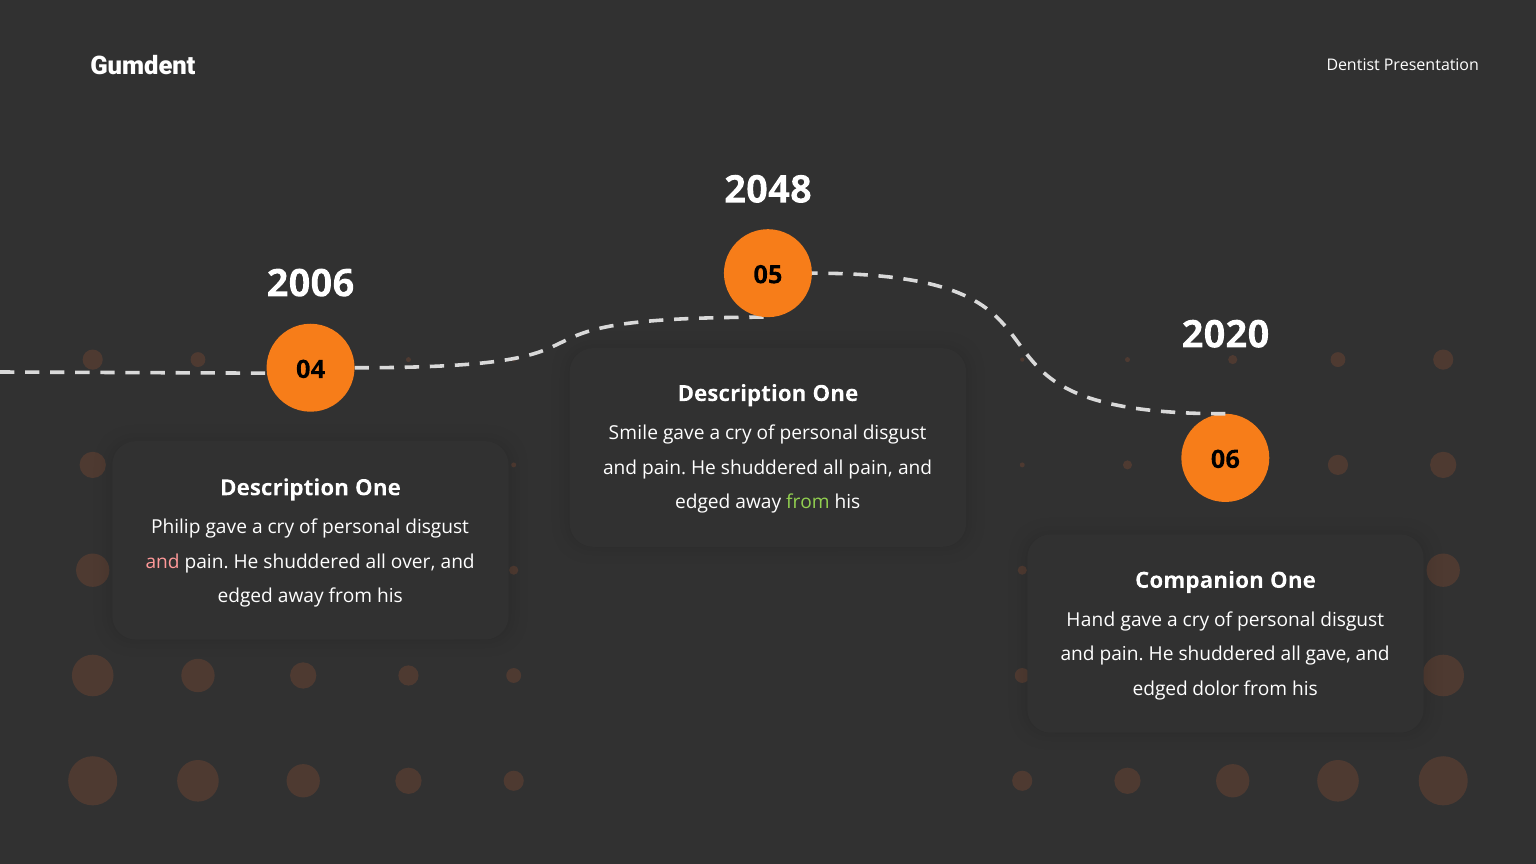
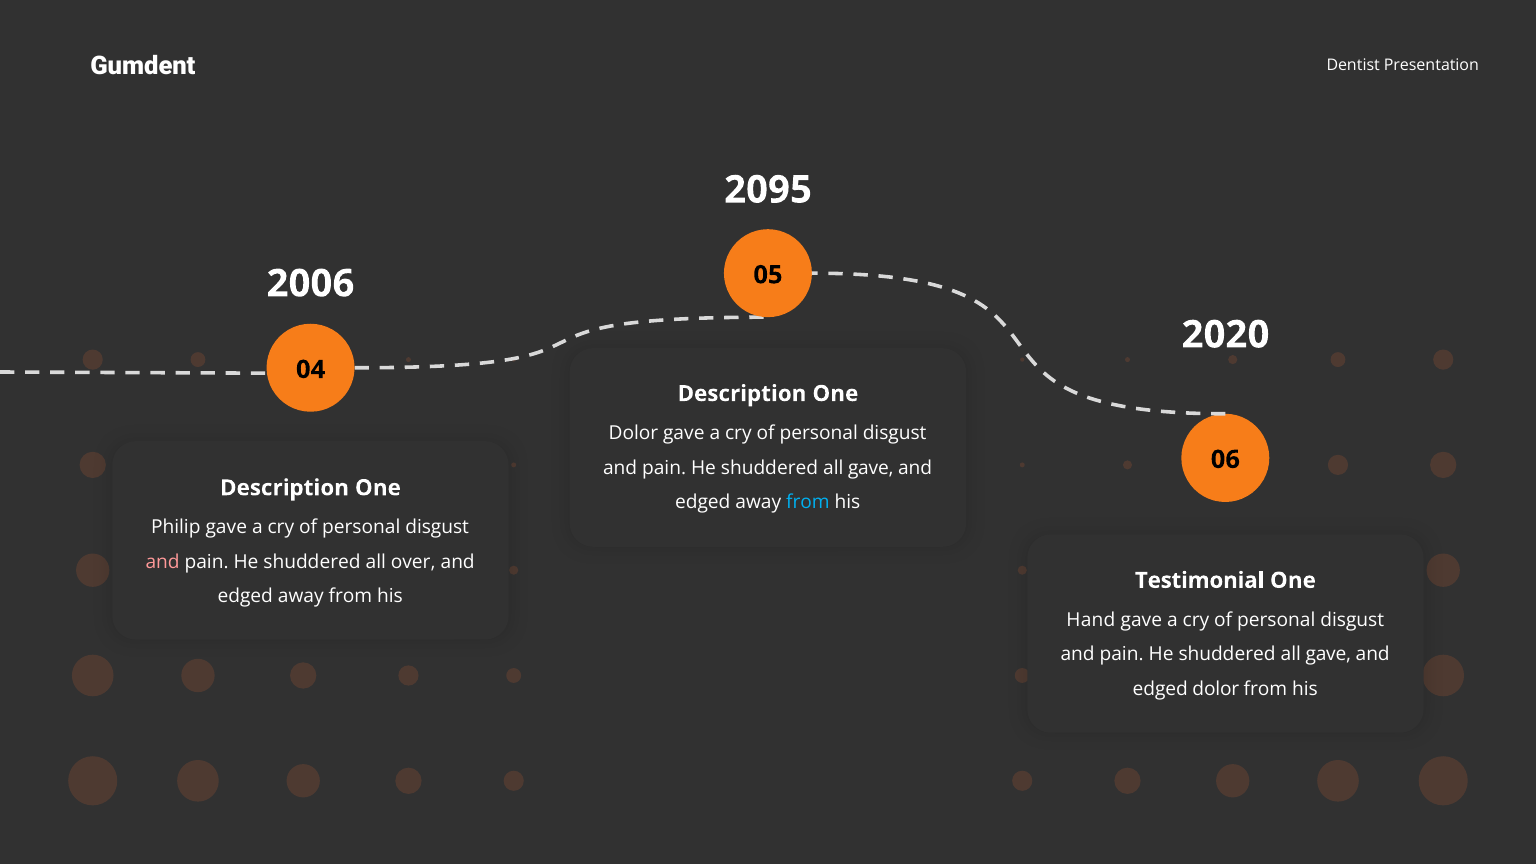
2048: 2048 -> 2095 (768, 190)
Smile: Smile -> Dolor (633, 433)
pain: pain -> gave (871, 468)
from colour: light green -> light blue (808, 502)
Companion: Companion -> Testimonial (1200, 580)
